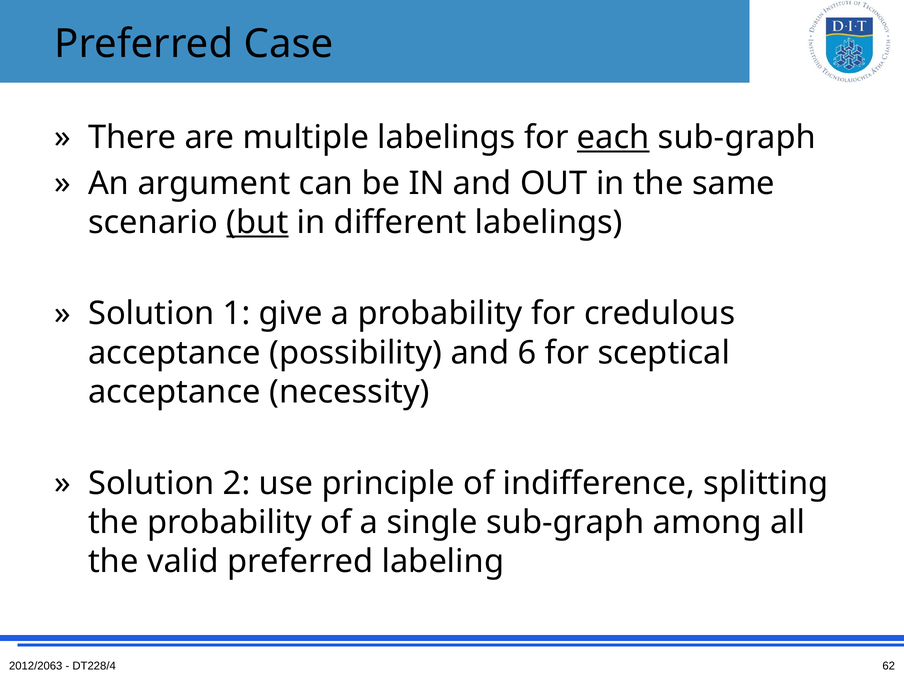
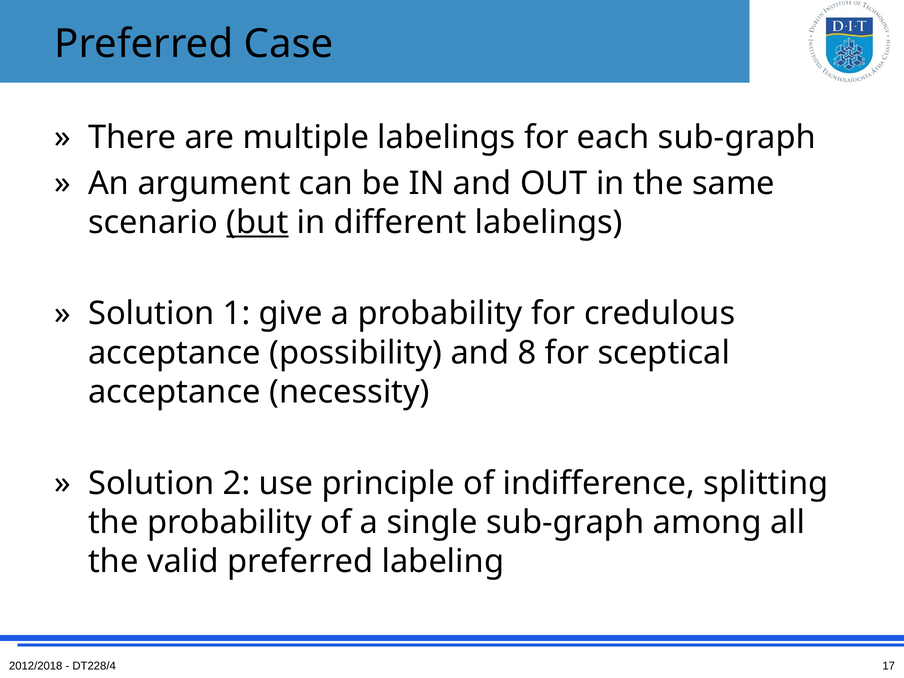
each underline: present -> none (613, 138)
6: 6 -> 8 (527, 353)
2012/2063: 2012/2063 -> 2012/2018 (36, 666)
62: 62 -> 17 (889, 666)
